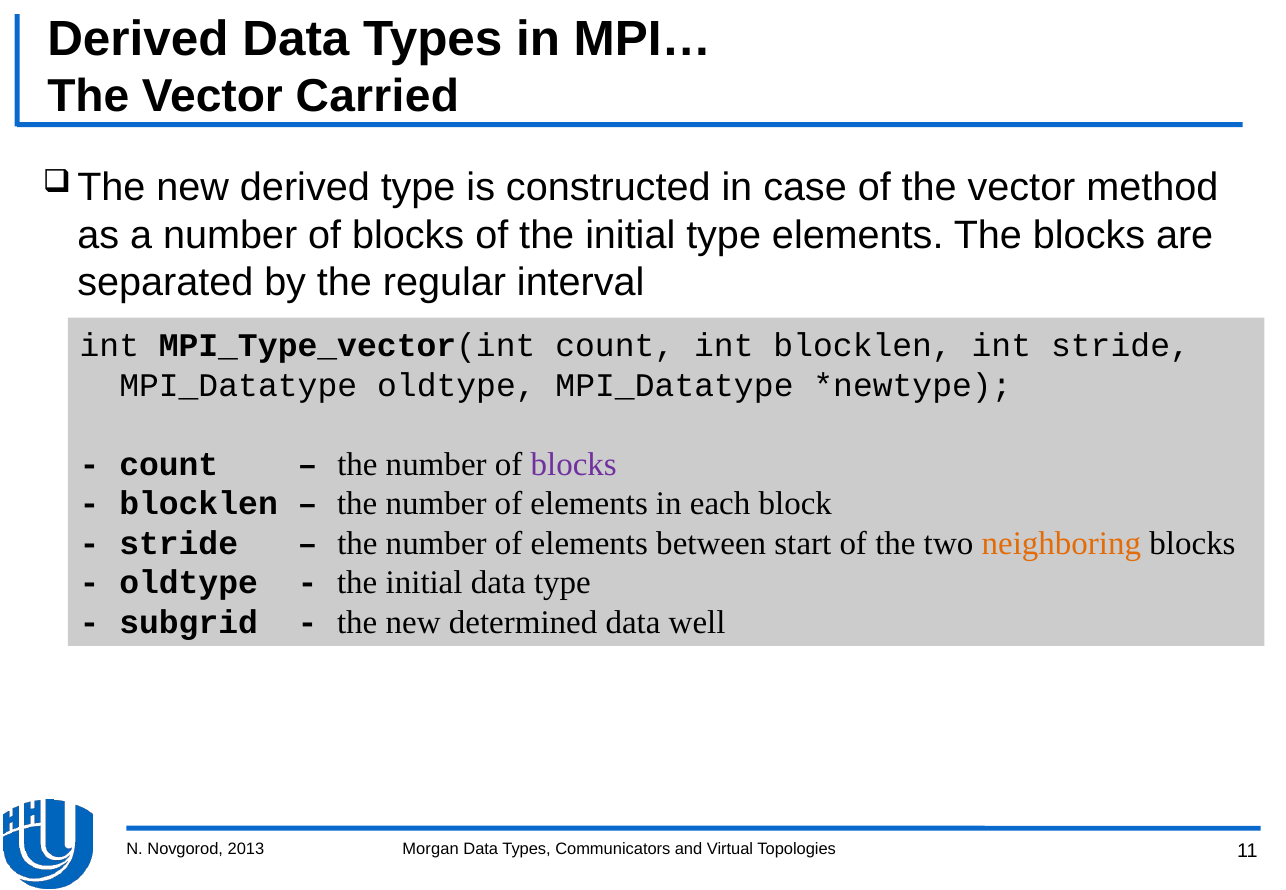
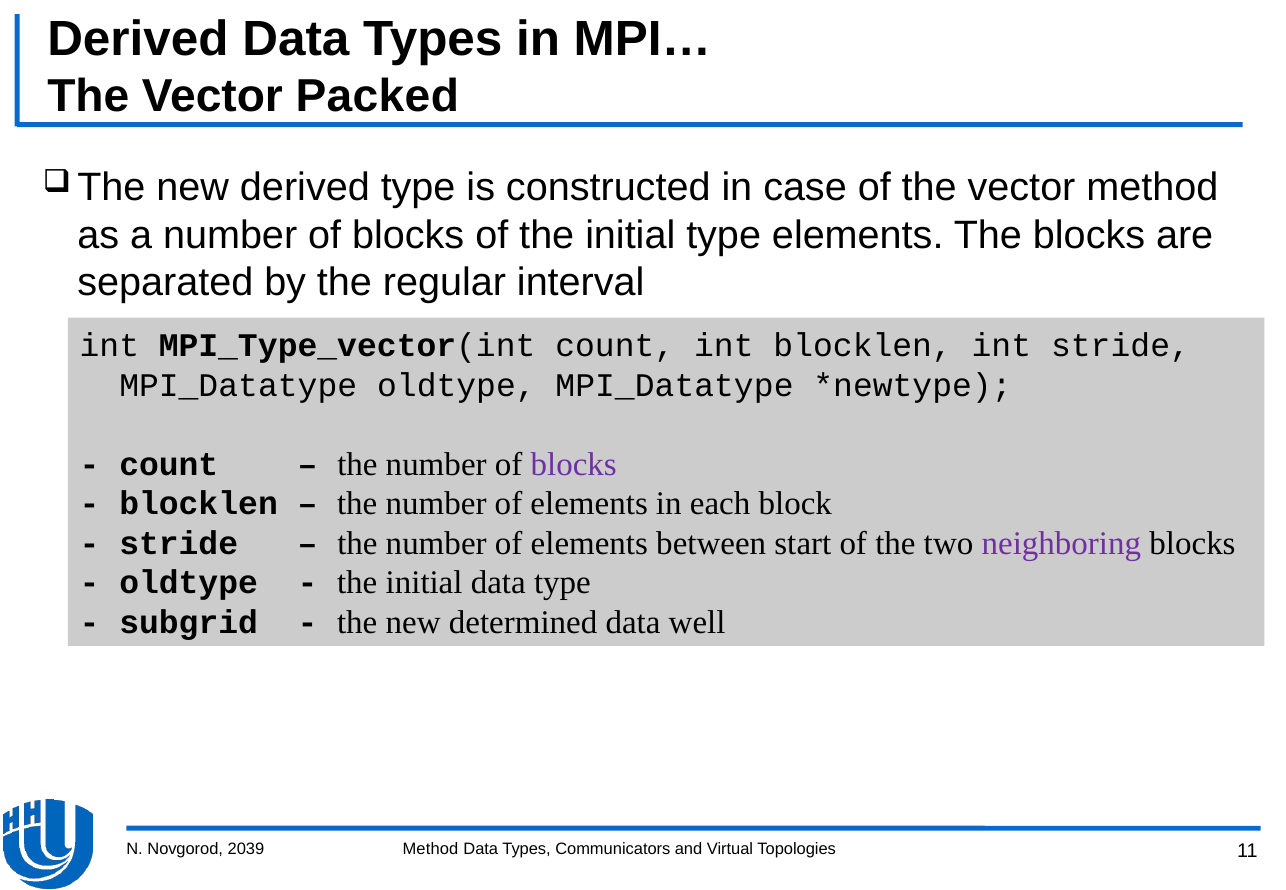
Carried: Carried -> Packed (377, 96)
neighboring colour: orange -> purple (1061, 544)
2013: 2013 -> 2039 (246, 849)
Morgan: Morgan -> Method (430, 849)
